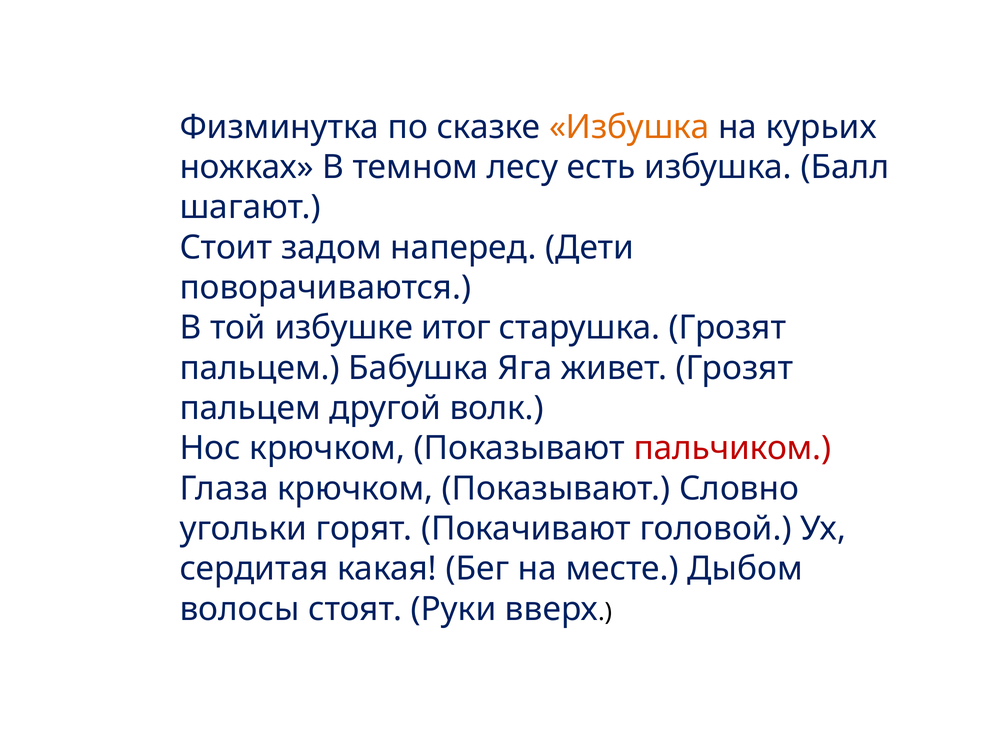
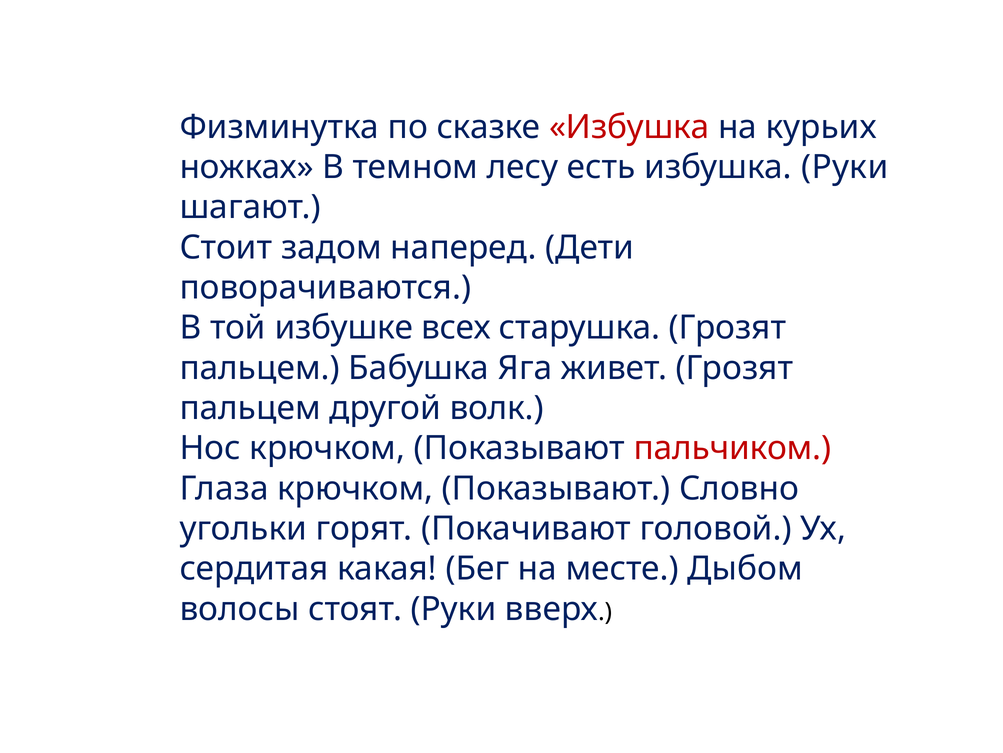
Избушка colour: orange -> red (629, 127)
избушка Балл: Балл -> Руки (845, 167)
итог: итог -> всех (456, 328)
